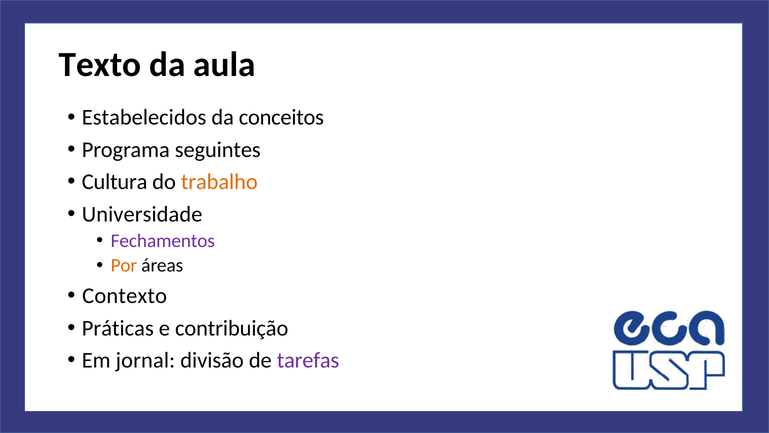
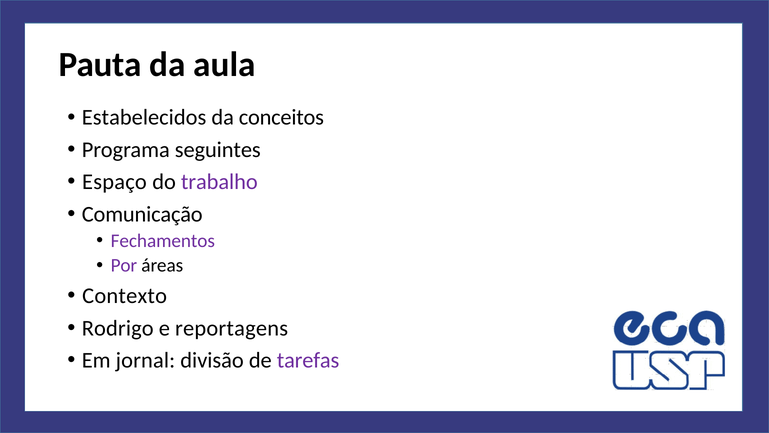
Texto: Texto -> Pauta (100, 65)
Cultura: Cultura -> Espaço (114, 182)
trabalho colour: orange -> purple (219, 182)
Universidade: Universidade -> Comunicação (142, 214)
Por colour: orange -> purple (124, 265)
Práticas: Práticas -> Rodrigo (118, 328)
contribuição: contribuição -> reportagens (232, 328)
